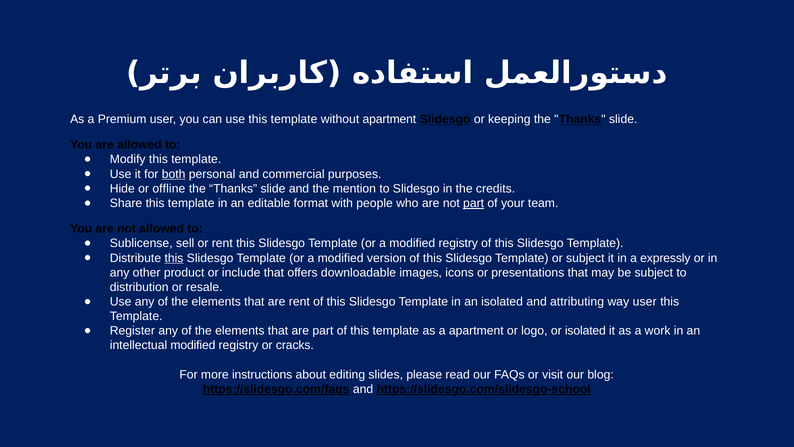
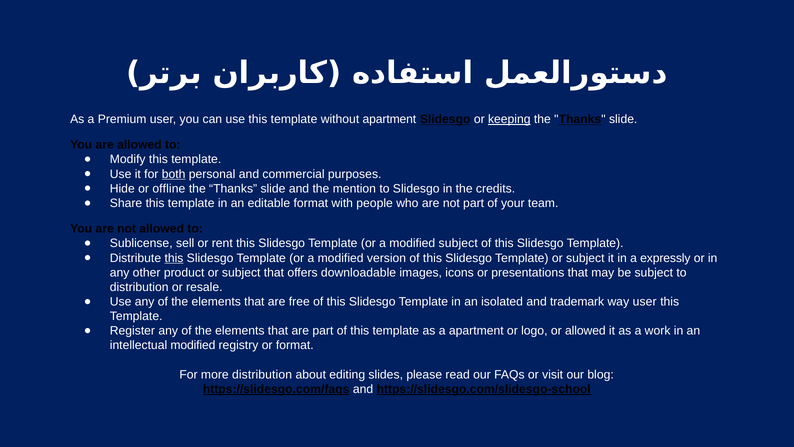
keeping underline: none -> present (509, 119)
part underline: present -> none (474, 203)
a modified registry: registry -> subject (458, 243)
product or include: include -> subject (241, 272)
are rent: rent -> free (299, 302)
attributing: attributing -> trademark (577, 302)
or isolated: isolated -> allowed (585, 331)
or cracks: cracks -> format (295, 345)
more instructions: instructions -> distribution (262, 374)
